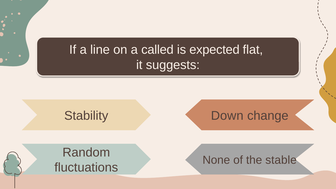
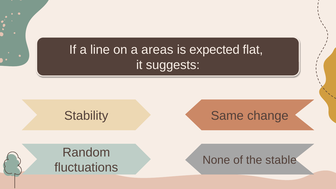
called: called -> areas (157, 50)
Down: Down -> Same (227, 116)
